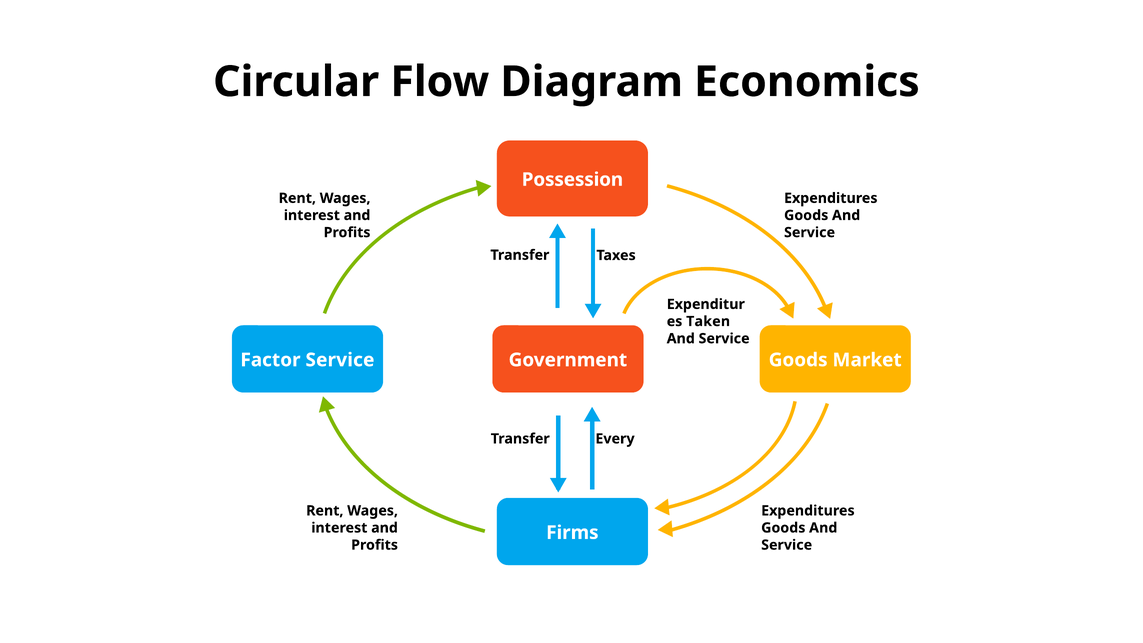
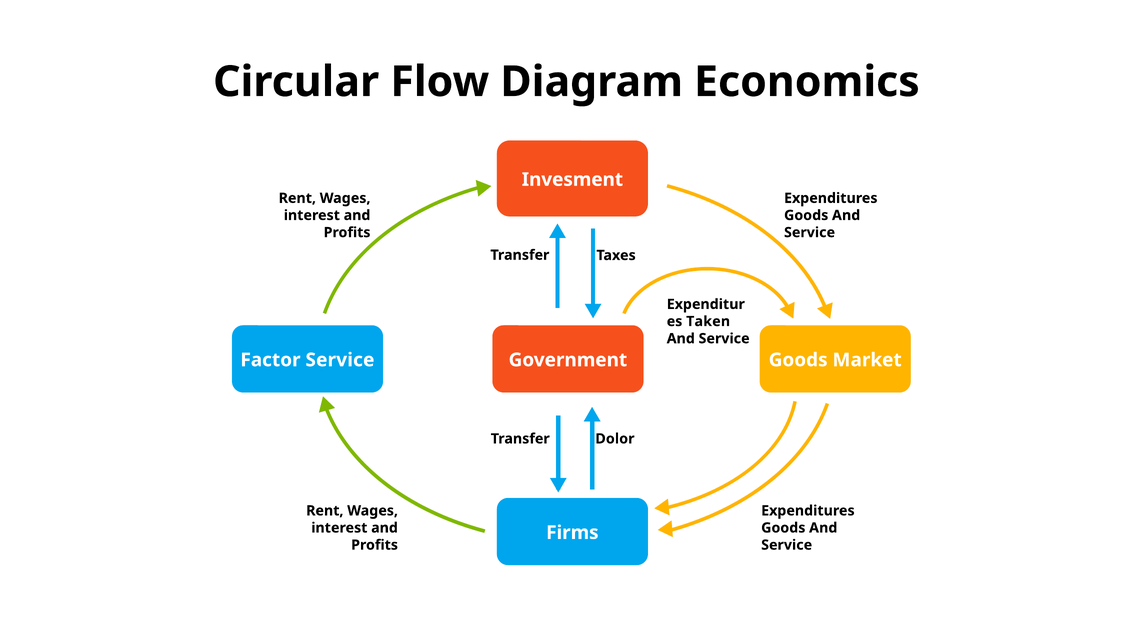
Possession: Possession -> Invesment (572, 180)
Every: Every -> Dolor (615, 439)
